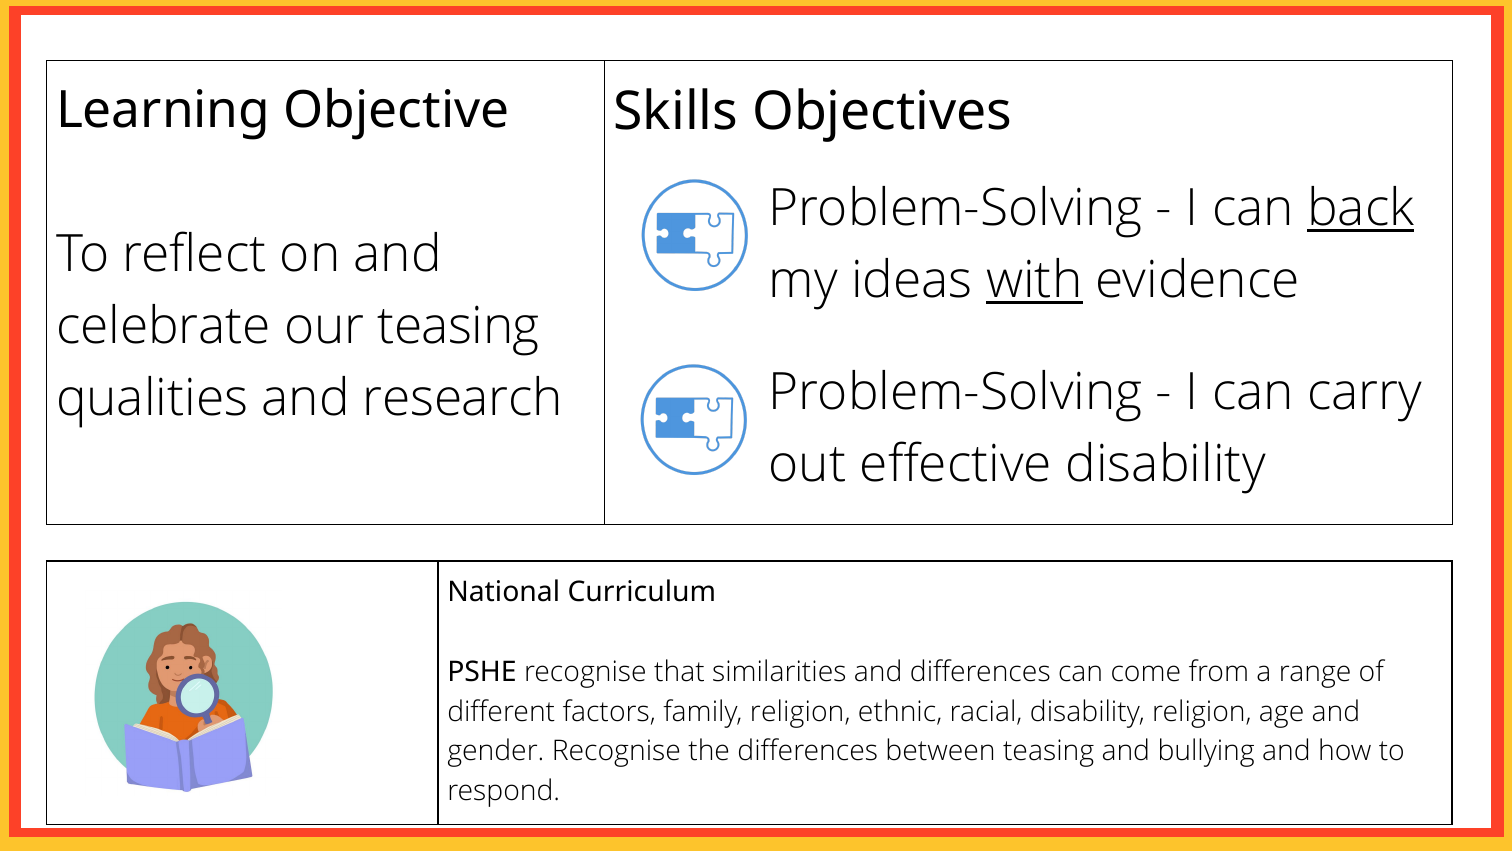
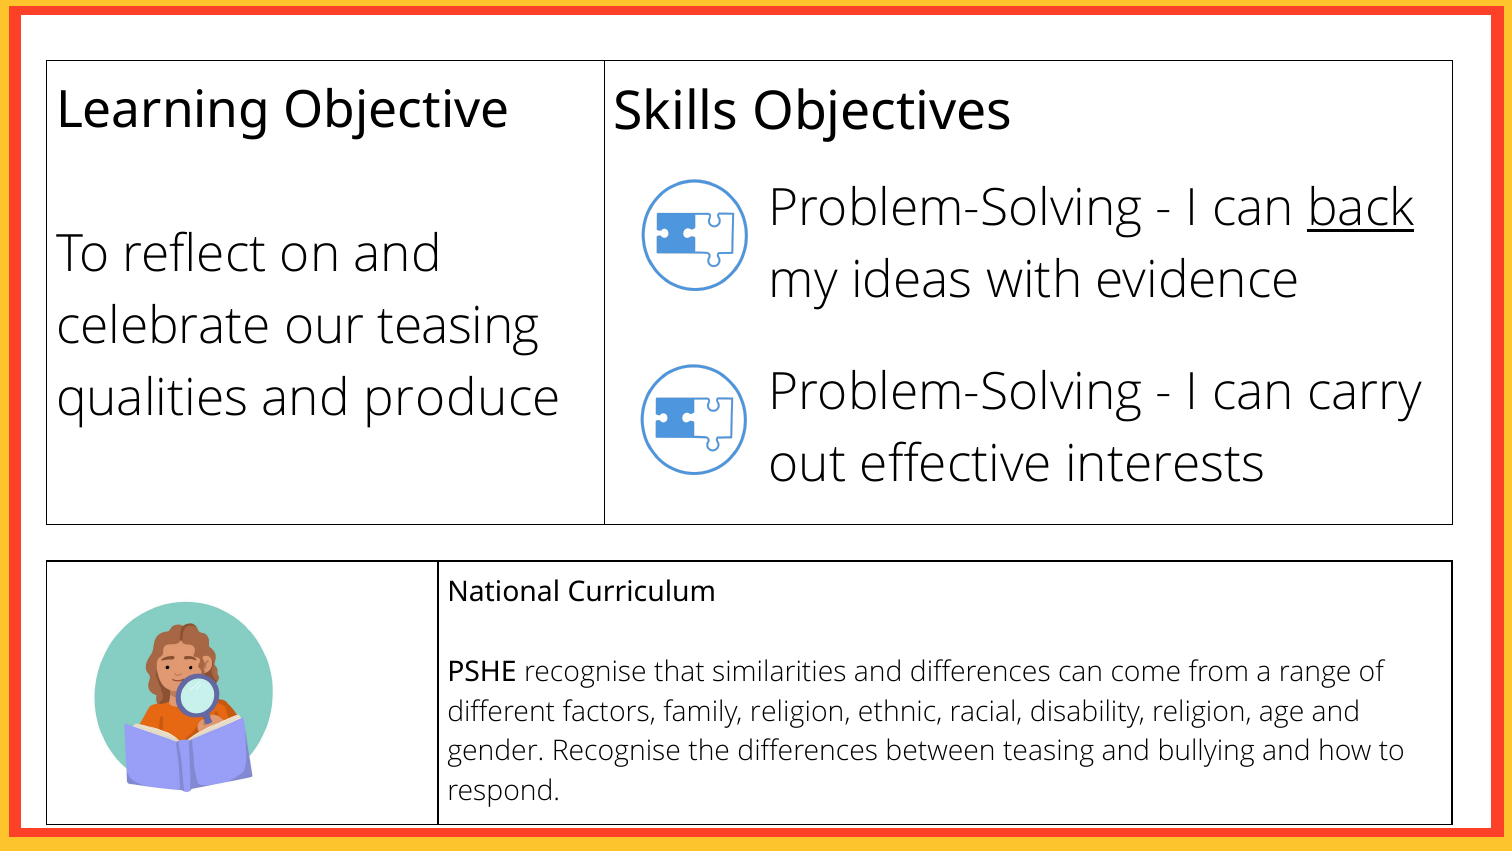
with underline: present -> none (1034, 281)
research: research -> produce (462, 398)
effective disability: disability -> interests (1166, 465)
